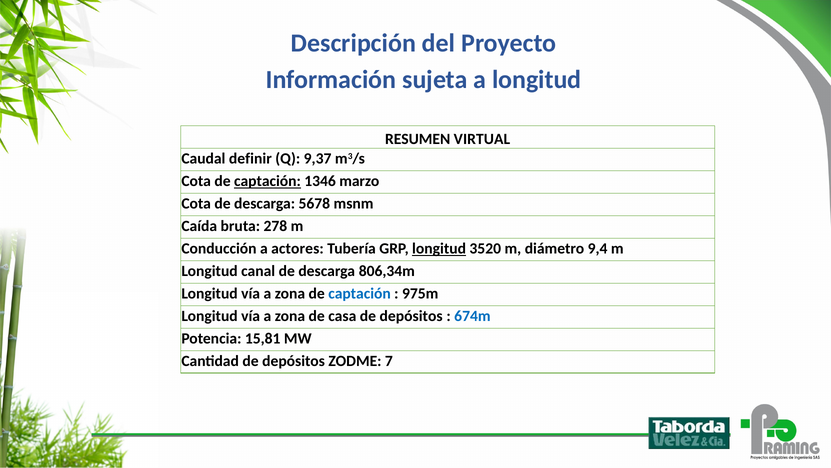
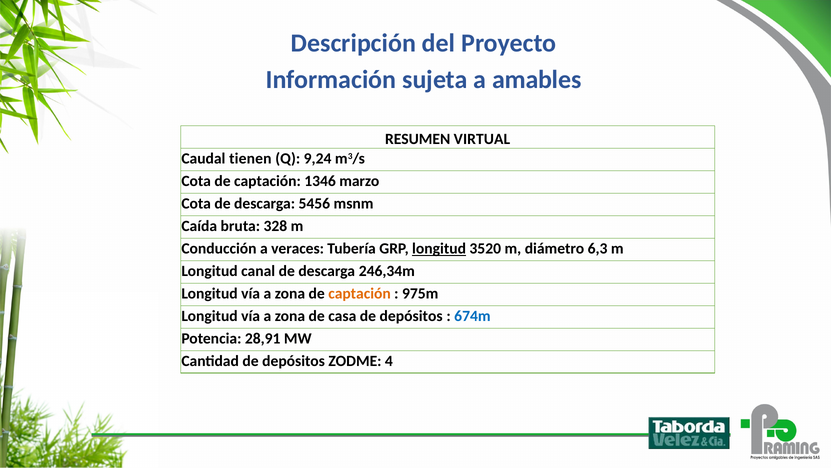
a longitud: longitud -> amables (537, 80)
definir: definir -> tienen (250, 158)
9,37: 9,37 -> 9,24 (318, 158)
captación underline: present -> none (267, 181)
5678: 5678 -> 5456 (314, 203)
278: 278 -> 328 (275, 226)
actores: actores -> veraces (298, 248)
9,4: 9,4 -> 6,3 (598, 248)
806,34m: 806,34m -> 246,34m (387, 271)
captación colour: blue -> orange (360, 293)
15,81: 15,81 -> 28,91 (263, 338)
7: 7 -> 4 (389, 361)
